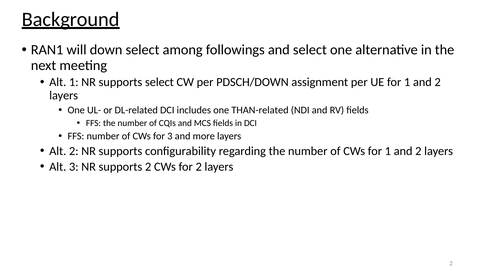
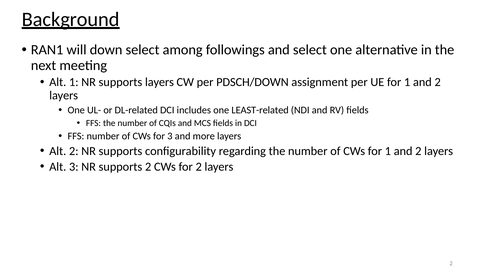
supports select: select -> layers (159, 82)
THAN-related: THAN-related -> LEAST-related (260, 110)
